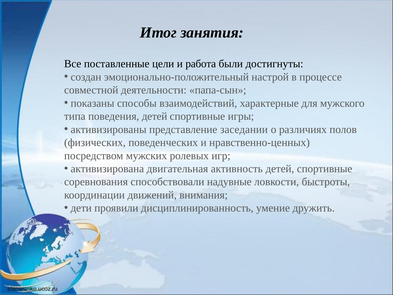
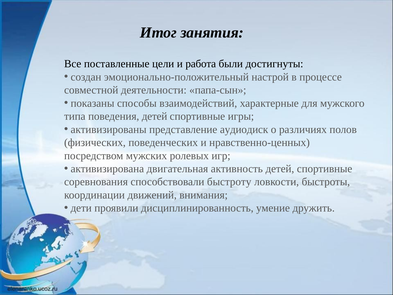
заседании: заседании -> аудиодиск (244, 129)
надувные: надувные -> быстроту (229, 182)
